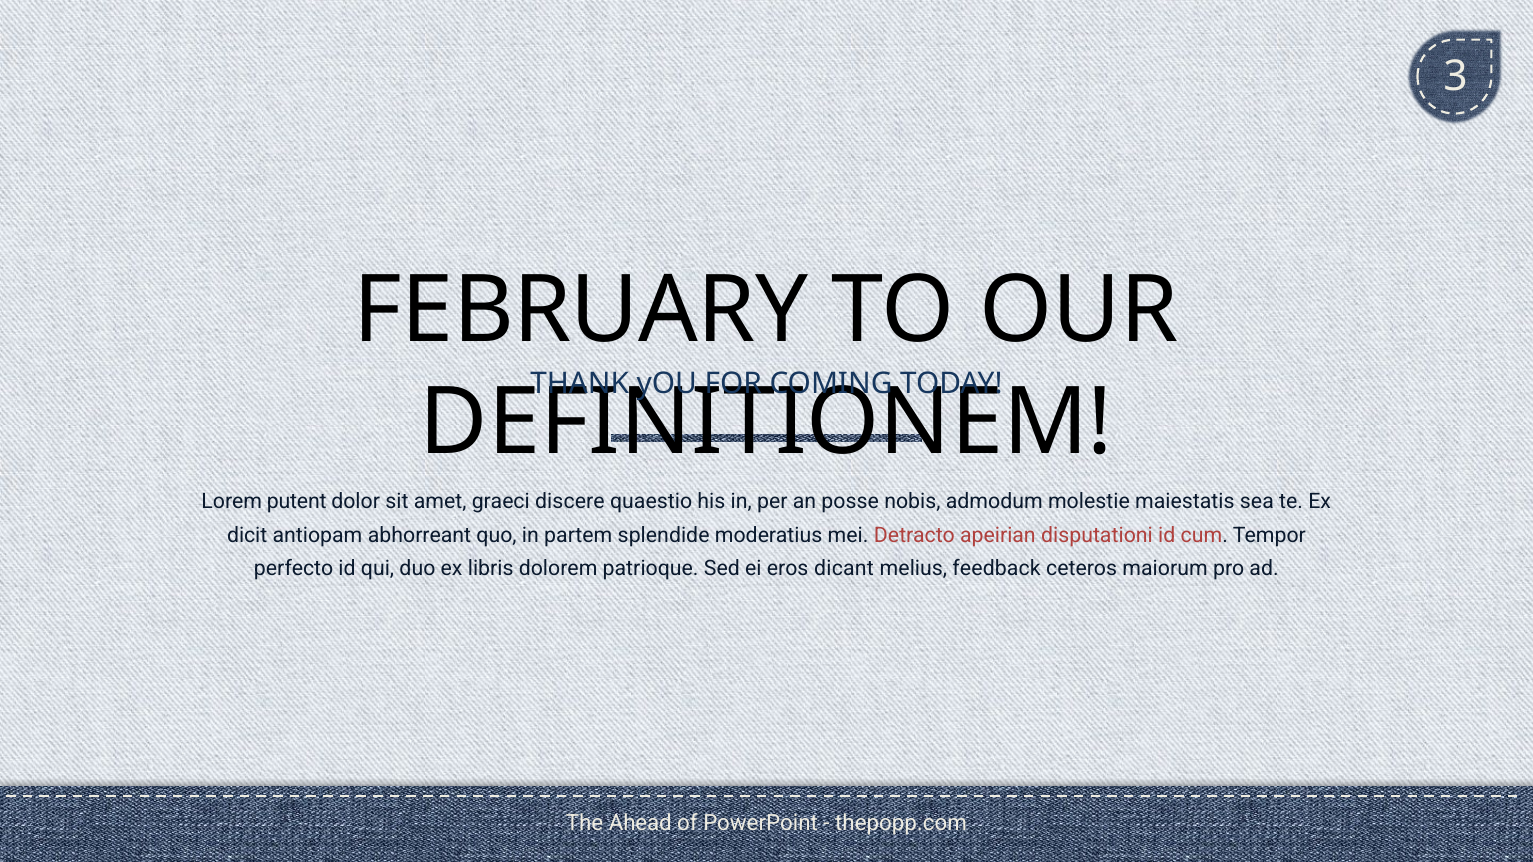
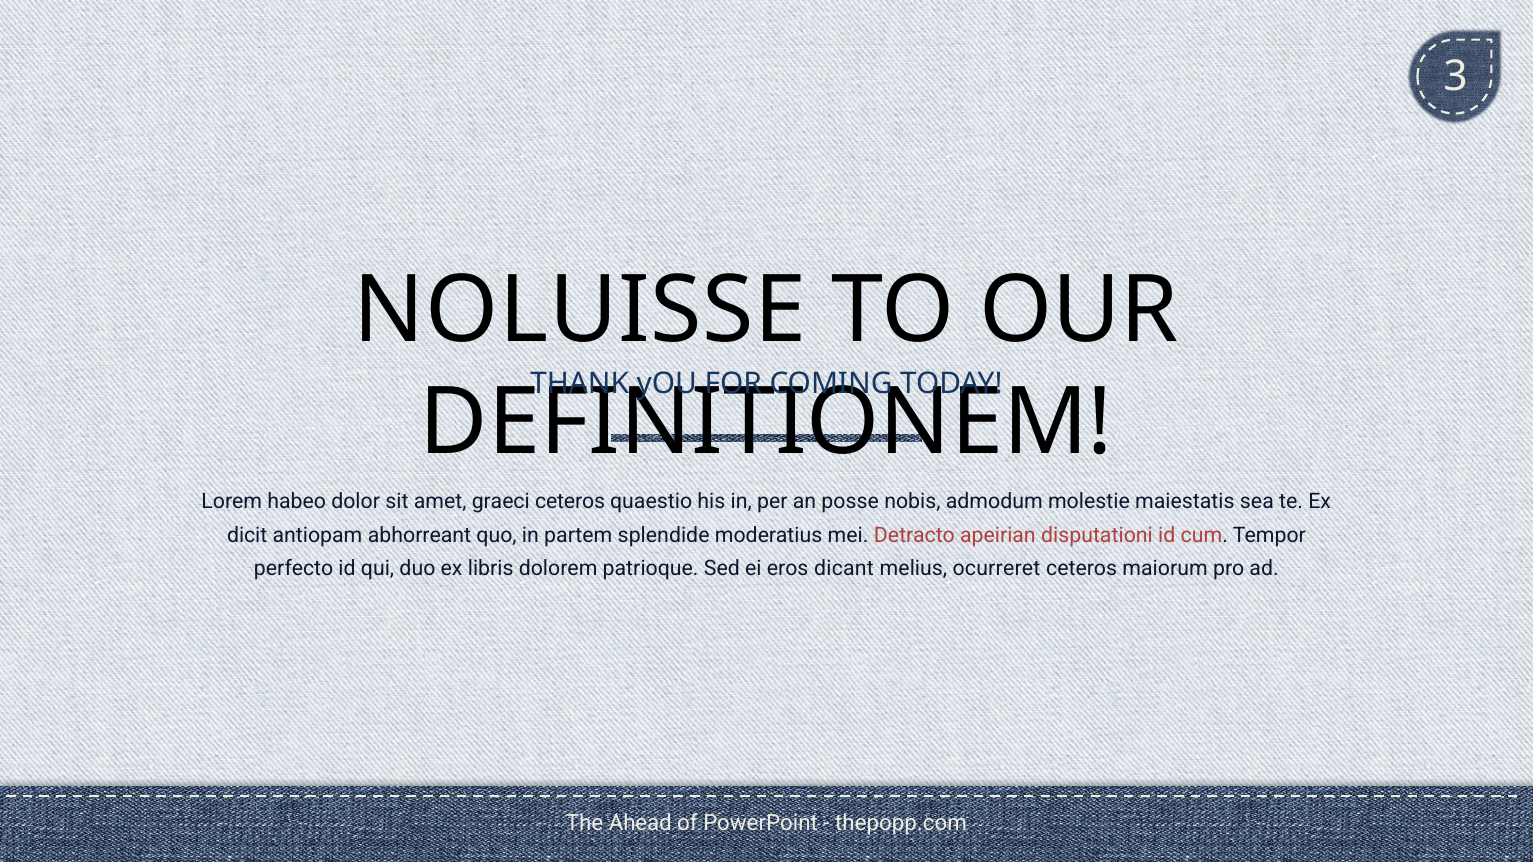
FEBRUARY: FEBRUARY -> NOLUISSE (580, 310)
putent: putent -> habeo (297, 502)
graeci discere: discere -> ceteros (570, 502)
feedback: feedback -> ocurreret (997, 568)
